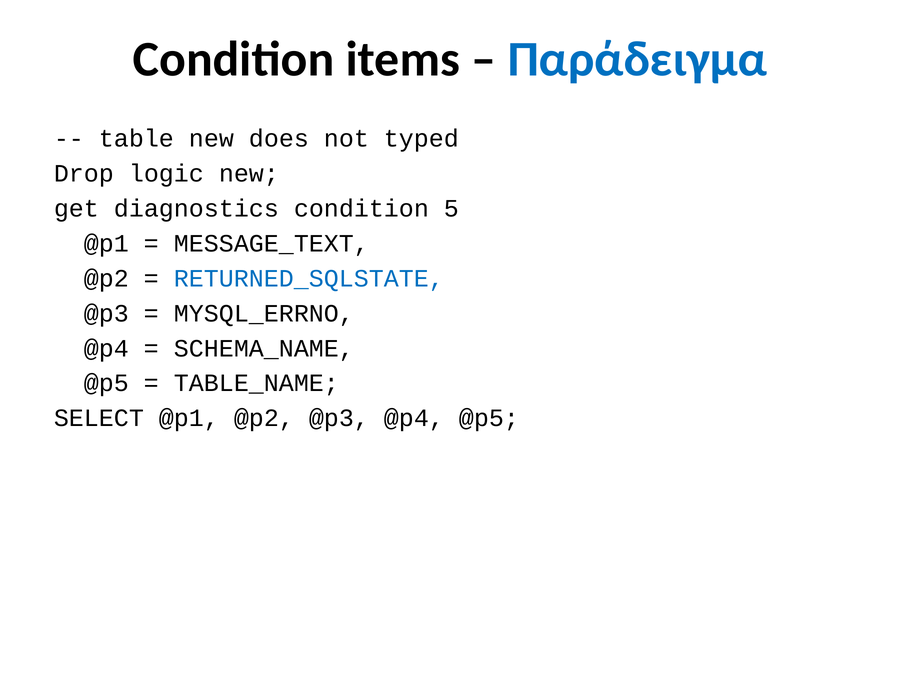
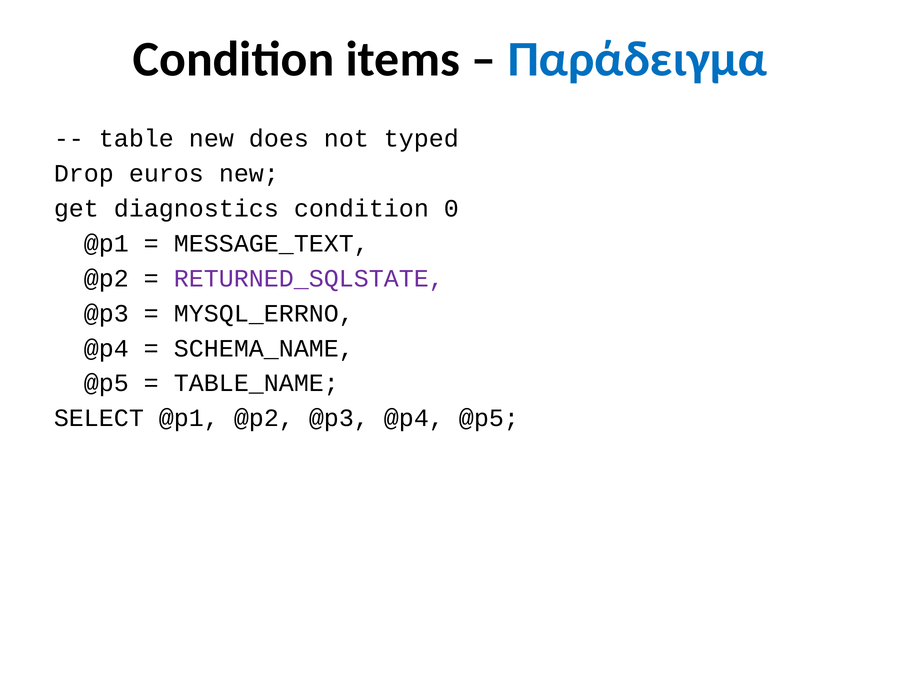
logic: logic -> euros (166, 174)
5: 5 -> 0 (451, 209)
RETURNED_SQLSTATE colour: blue -> purple (309, 279)
